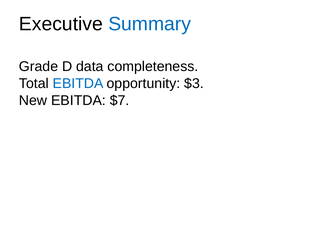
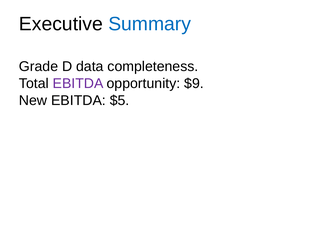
EBITDA colour: blue -> purple (78, 83)
$3: $3 -> $9 (194, 83)
$7: $7 -> $5 (120, 100)
